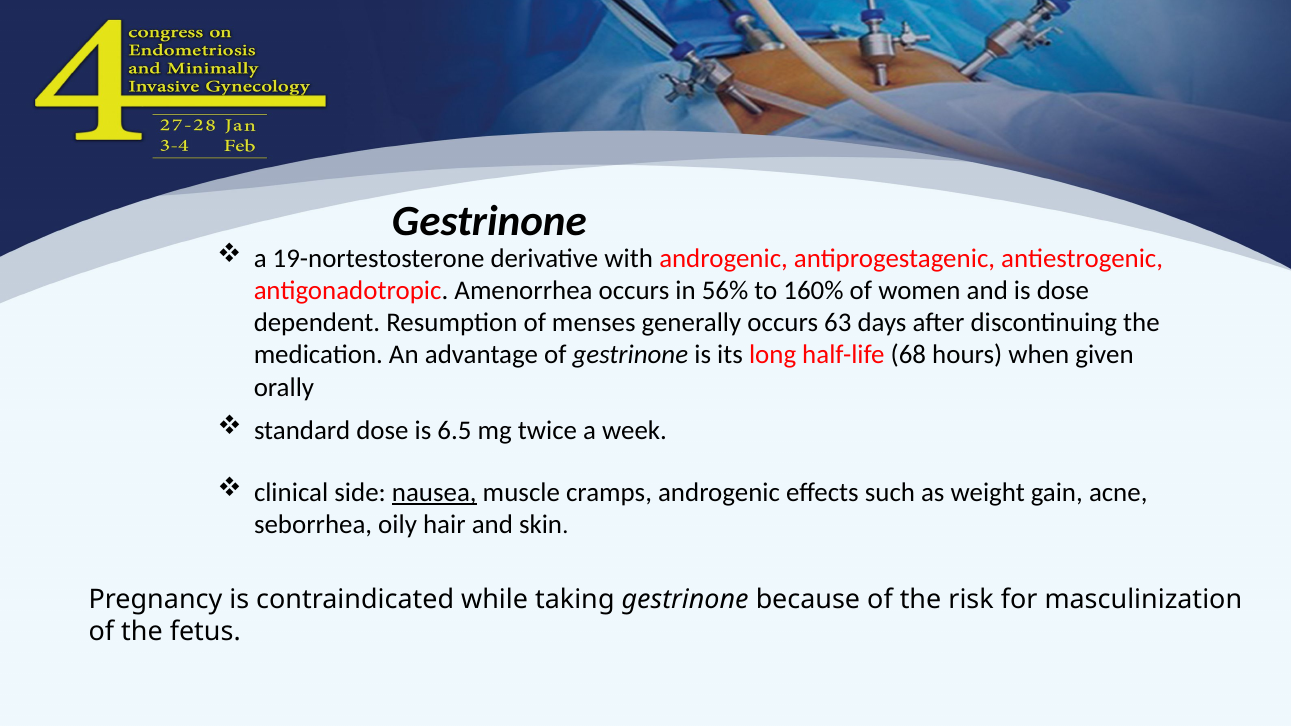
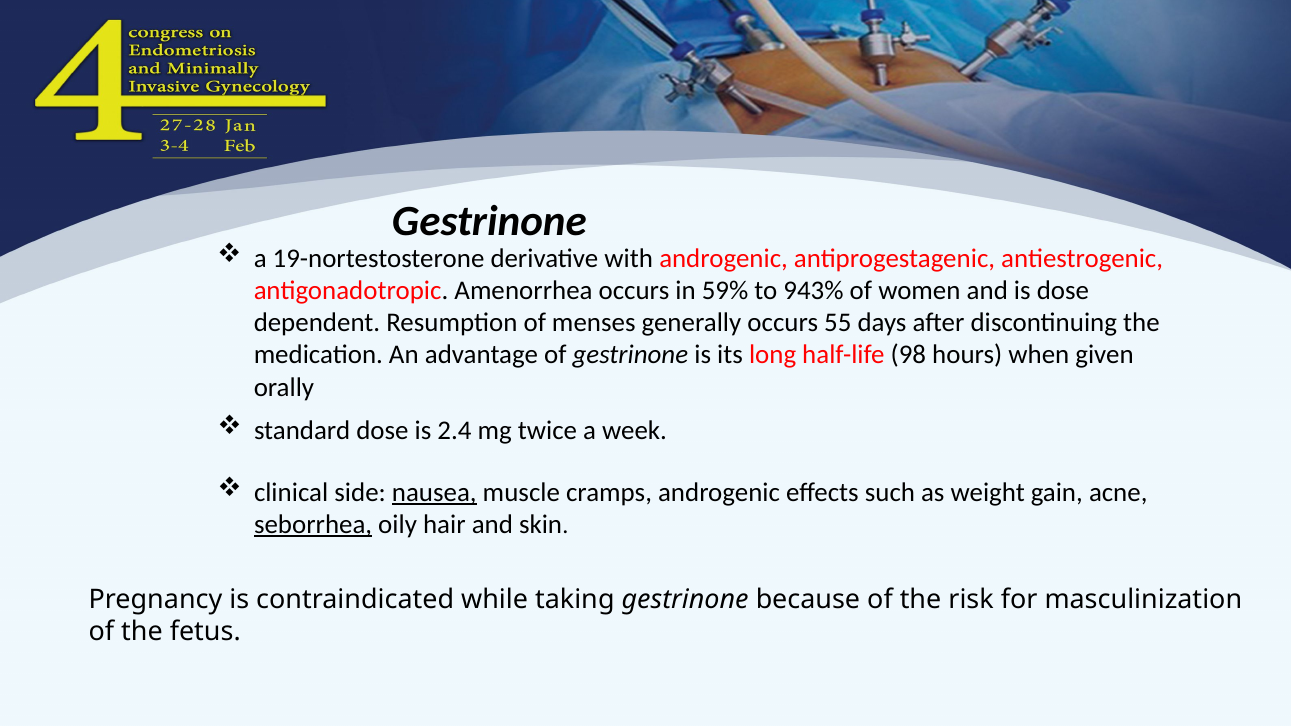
56%: 56% -> 59% (725, 291)
160%: 160% -> 943% (814, 291)
63: 63 -> 55 (838, 323)
68: 68 -> 98 (908, 355)
6.5: 6.5 -> 2.4 (454, 430)
seborrhea underline: none -> present (313, 525)
